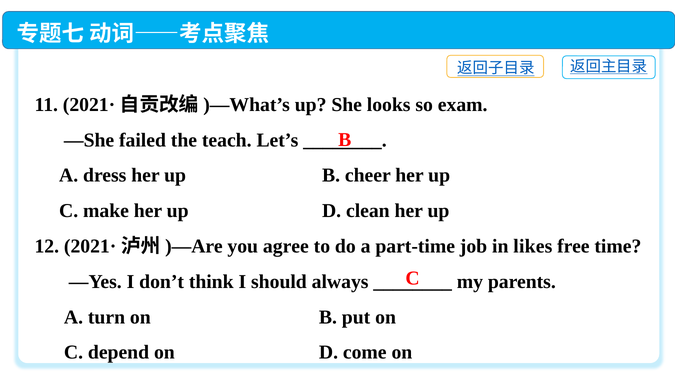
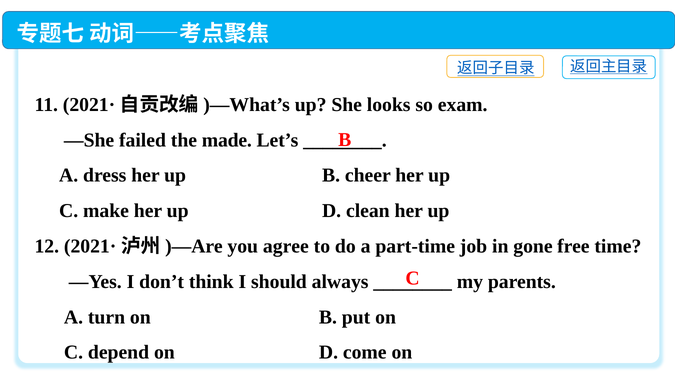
teach: teach -> made (227, 140)
likes: likes -> gone (533, 247)
